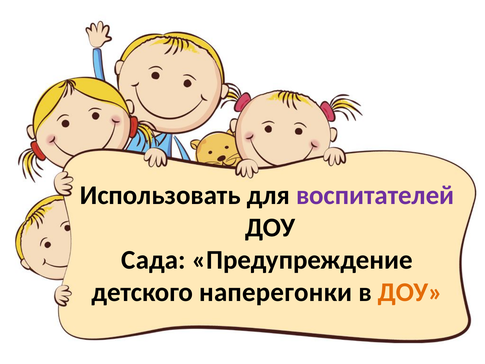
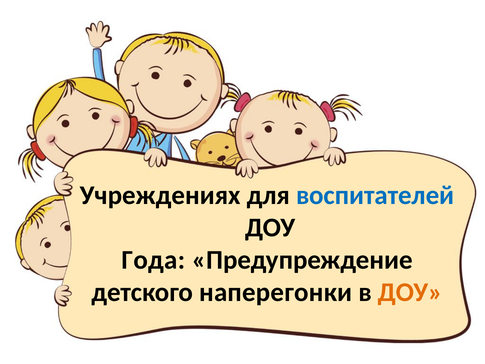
Использовать: Использовать -> Учреждениях (160, 195)
воспитателей colour: purple -> blue (375, 195)
Сада: Сада -> Года (153, 260)
